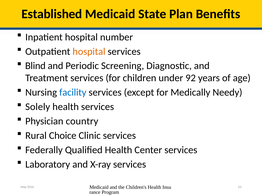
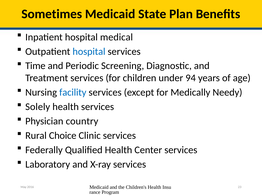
Established: Established -> Sometimes (52, 14)
number: number -> medical (116, 37)
hospital colour: orange -> blue (89, 52)
Blind: Blind -> Time (35, 66)
92: 92 -> 94 (191, 78)
